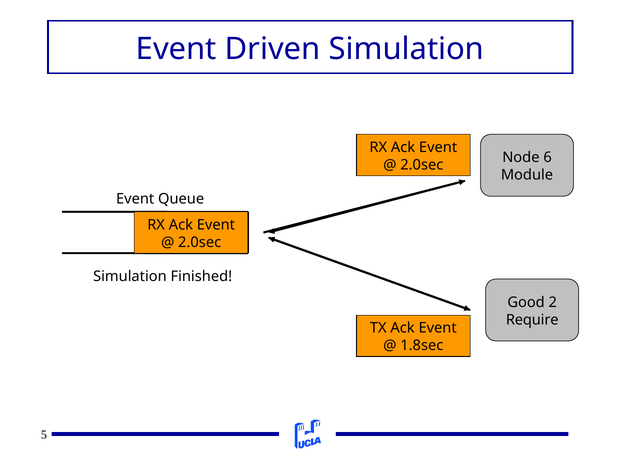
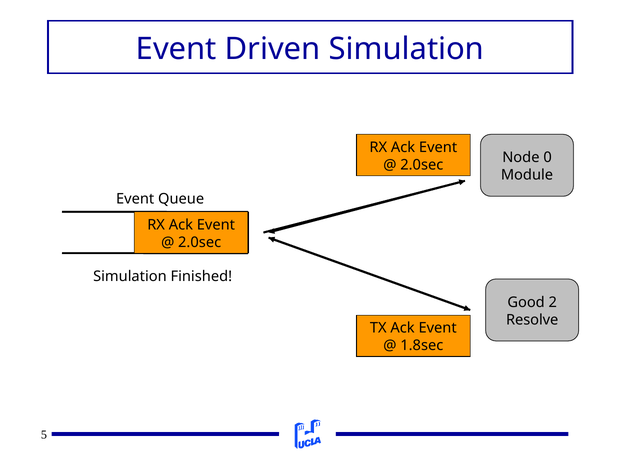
6: 6 -> 0 (548, 158)
Require: Require -> Resolve (532, 320)
